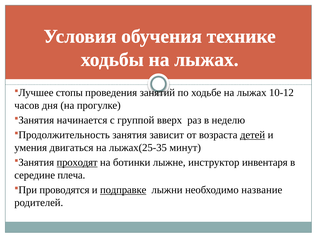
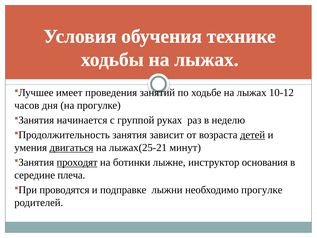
стопы: стопы -> имеет (69, 93)
вверх: вверх -> руках (170, 120)
двигаться underline: none -> present (72, 148)
лыжах(25-35: лыжах(25-35 -> лыжах(25-21 (138, 148)
инвентаря: инвентаря -> основания (265, 162)
подправке underline: present -> none (123, 190)
необходимо название: название -> прогулке (262, 190)
